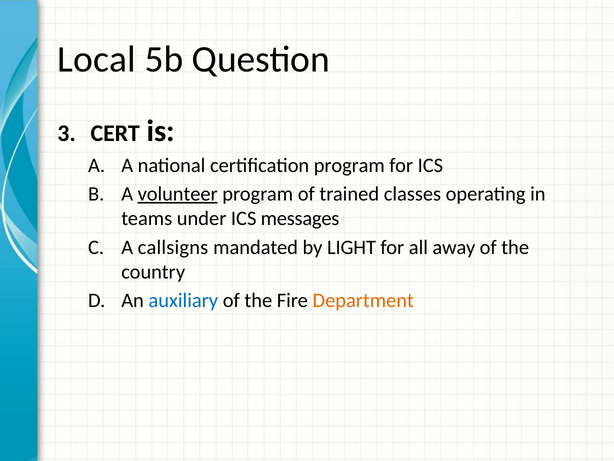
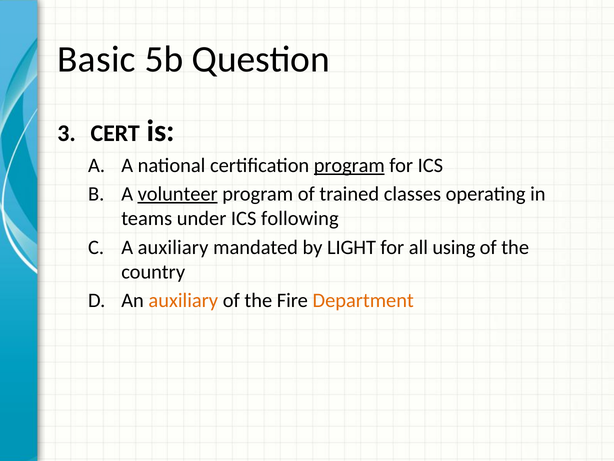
Local: Local -> Basic (97, 59)
program underline: none -> present (349, 165)
messages: messages -> following (300, 218)
A callsigns: callsigns -> auxiliary (173, 247)
away: away -> using (454, 247)
auxiliary colour: blue -> orange (183, 300)
